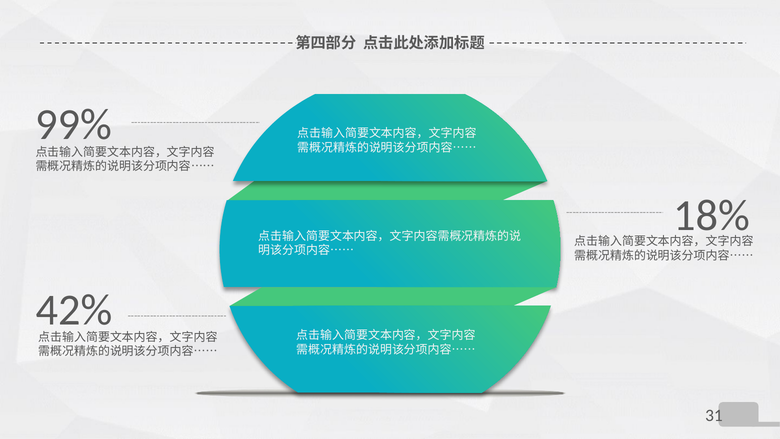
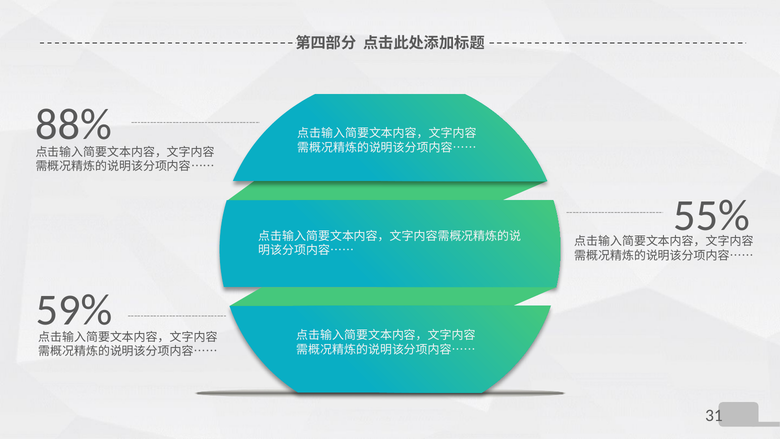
99%: 99% -> 88% (74, 124)
18%: 18% -> 55% (711, 216)
42%: 42% -> 59% (74, 310)
